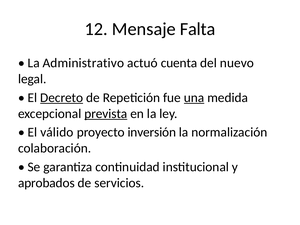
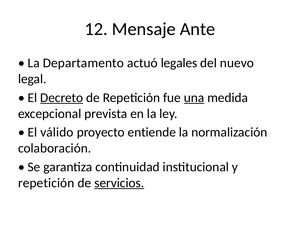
Falta: Falta -> Ante (198, 29)
Administrativo: Administrativo -> Departamento (83, 63)
cuenta: cuenta -> legales (179, 63)
prevista underline: present -> none (106, 114)
inversión: inversión -> entiende (152, 132)
aprobados: aprobados -> repetición (46, 183)
servicios underline: none -> present (119, 183)
